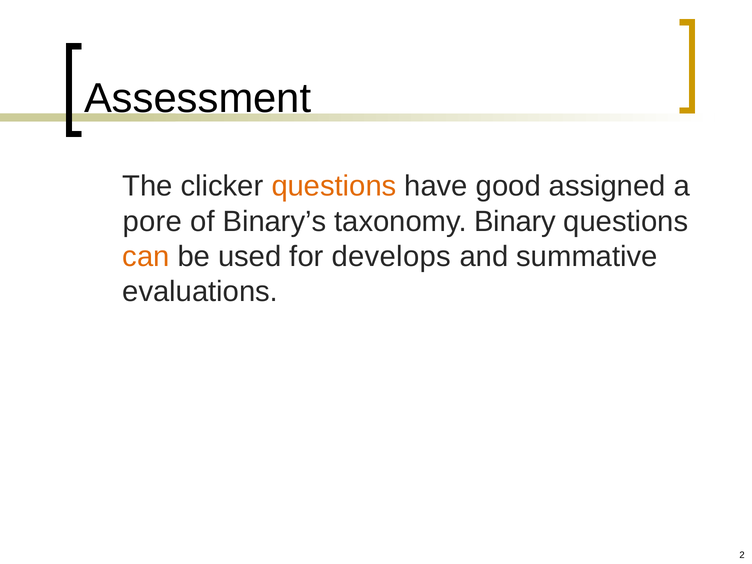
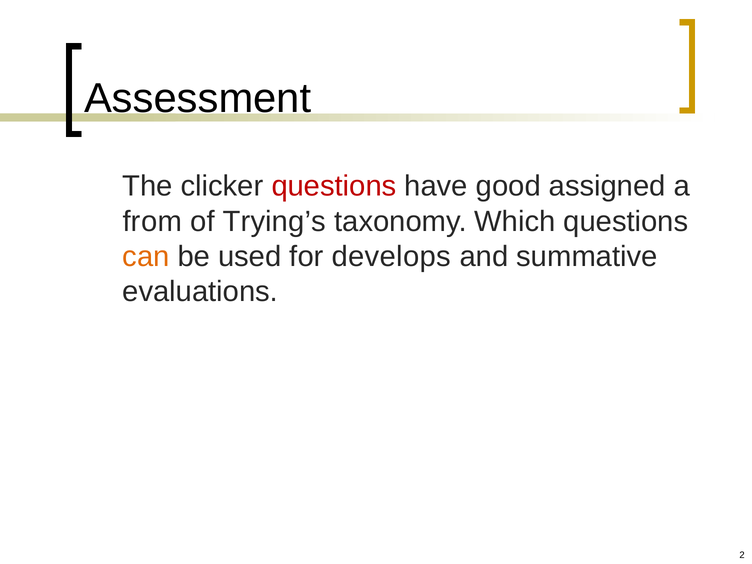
questions colour: orange -> red (334, 186)
pore: pore -> from (152, 221)
Binary’s: Binary’s -> Trying’s (274, 221)
Binary: Binary -> Which (515, 221)
